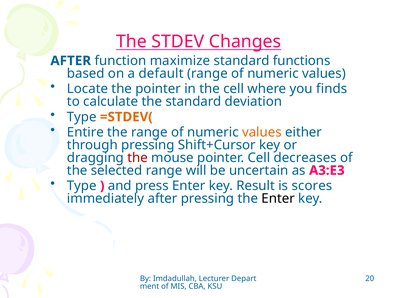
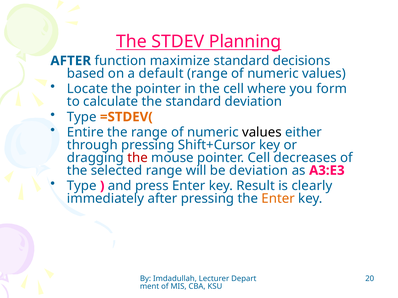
Changes: Changes -> Planning (245, 42)
functions: functions -> decisions (302, 61)
finds: finds -> form (332, 89)
values colour: orange -> black (262, 133)
be uncertain: uncertain -> deviation (259, 171)
scores: scores -> clearly (312, 186)
Enter colour: black -> orange (278, 199)
